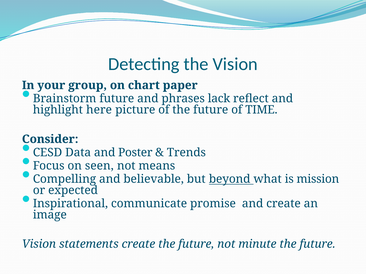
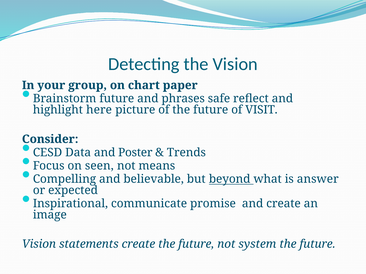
lack: lack -> safe (219, 99)
TIME: TIME -> VISIT (261, 110)
mission: mission -> answer (318, 179)
minute: minute -> system (257, 244)
